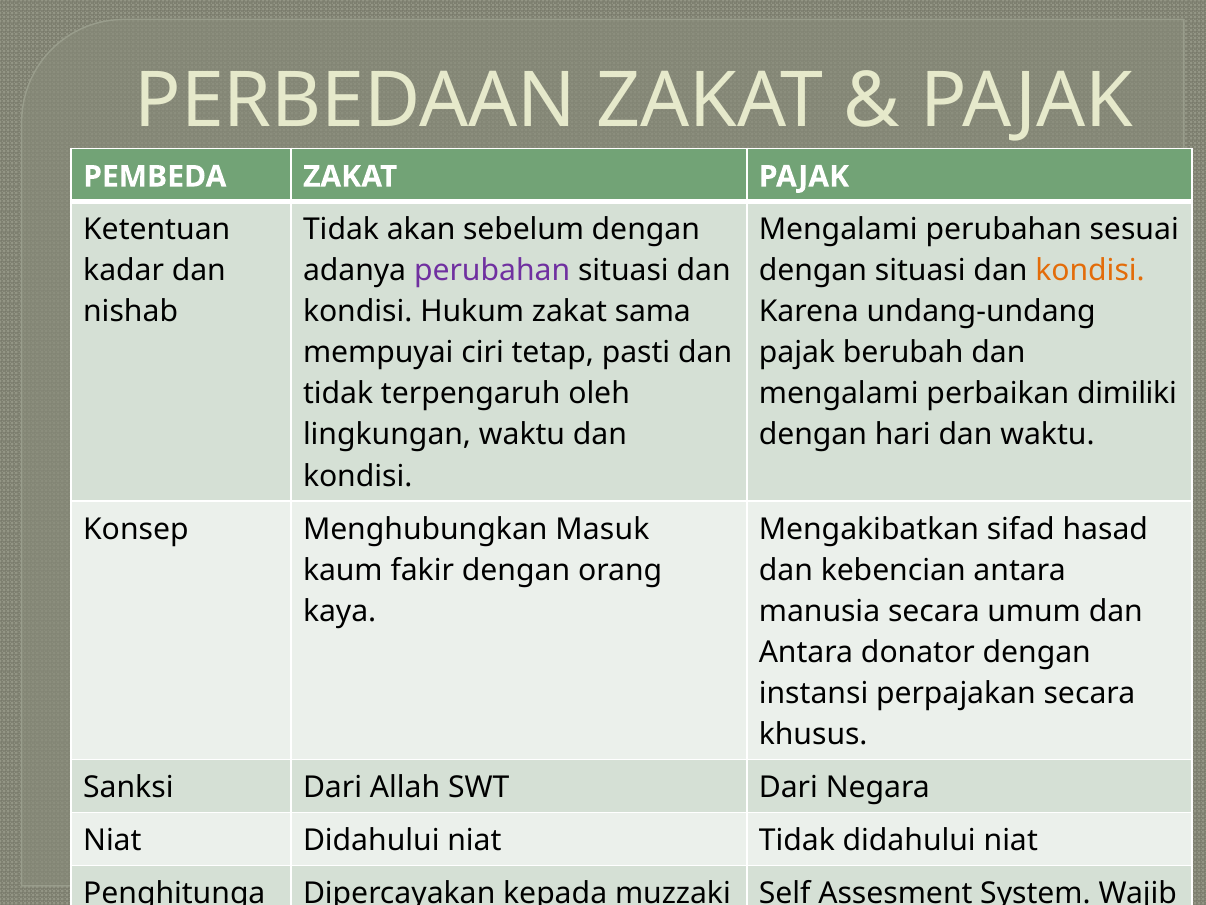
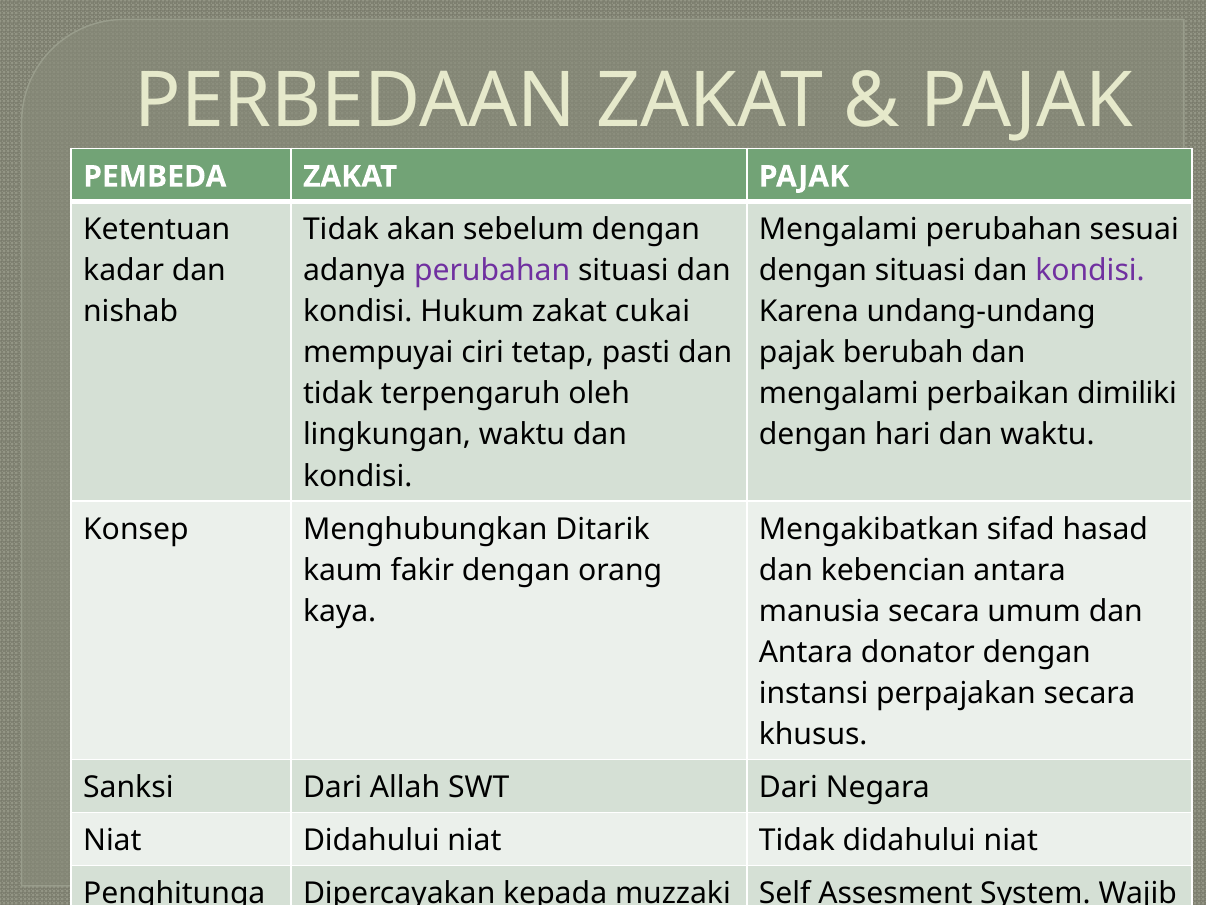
kondisi colour: orange -> purple (1090, 271)
sama: sama -> cukai (653, 312)
Masuk: Masuk -> Ditarik (603, 529)
